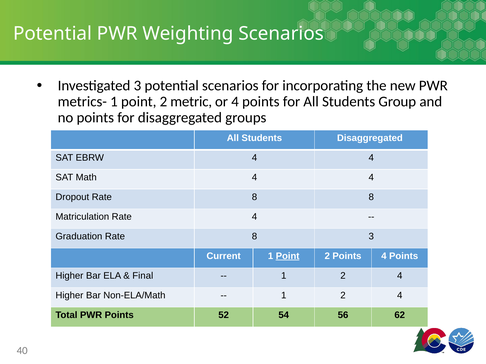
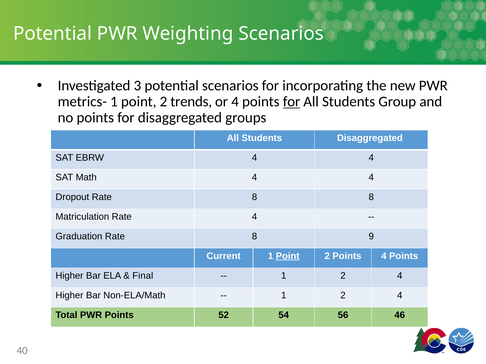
metric: metric -> trends (191, 102)
for underline: none -> present (292, 102)
8 3: 3 -> 9 (371, 237)
62: 62 -> 46 (400, 316)
